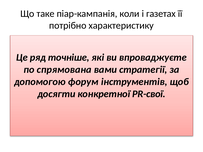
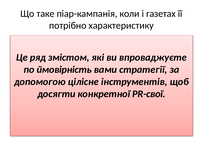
точніше: точніше -> змістом (69, 58)
спрямована: спрямована -> ймовірність (64, 70)
форум: форум -> цілісне (83, 82)
